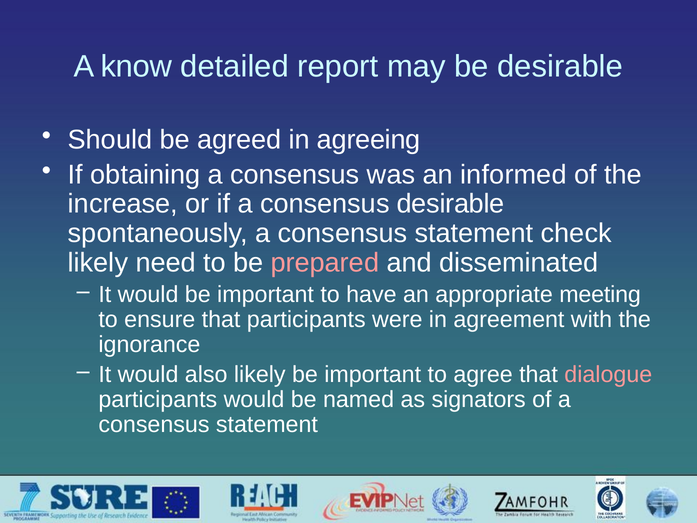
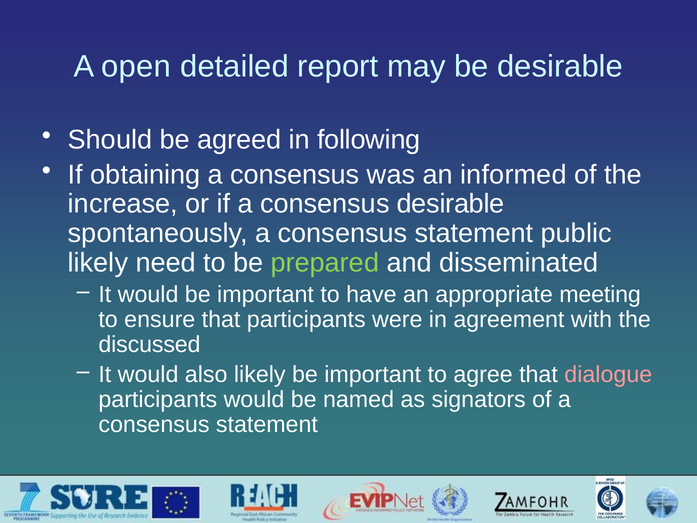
know: know -> open (136, 67)
agreeing: agreeing -> following (369, 140)
check: check -> public (576, 233)
prepared colour: pink -> light green (325, 262)
ignorance: ignorance -> discussed (149, 345)
